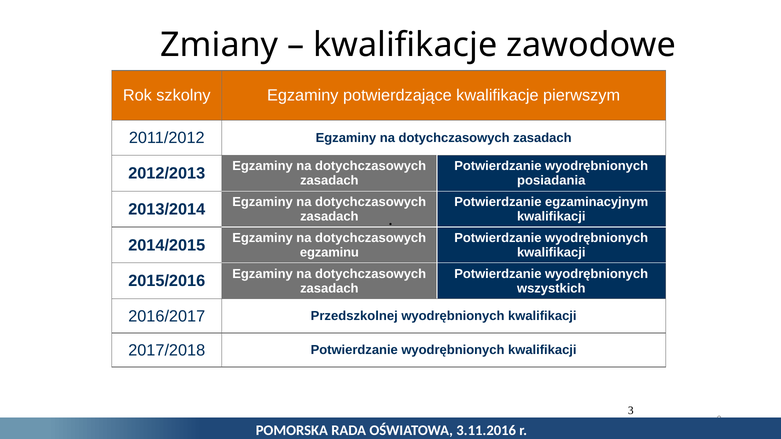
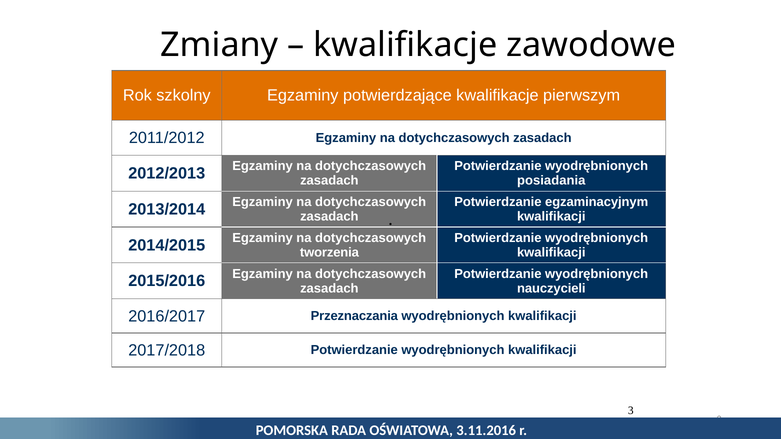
egzaminu: egzaminu -> tworzenia (329, 253)
wszystkich: wszystkich -> nauczycieli (551, 288)
Przedszkolnej: Przedszkolnej -> Przeznaczania (354, 316)
